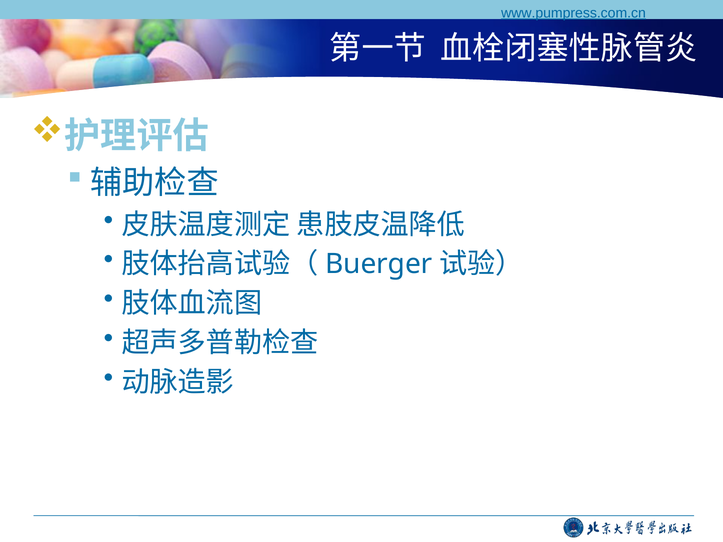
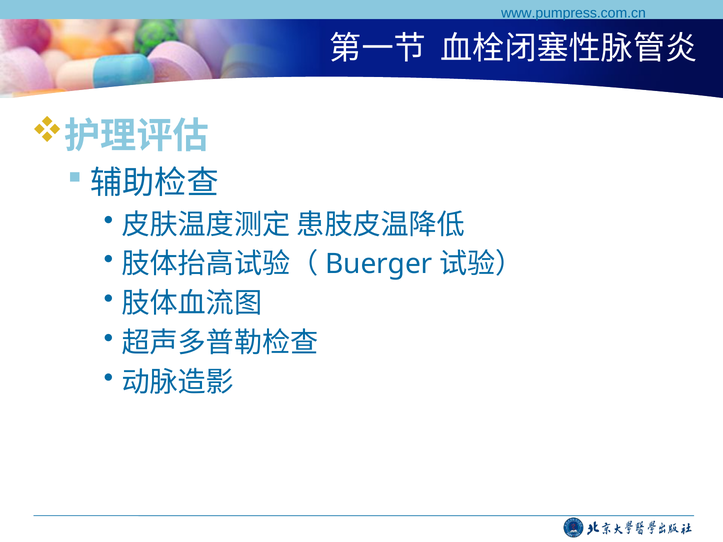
www.pumpress.com.cn underline: present -> none (574, 13)
